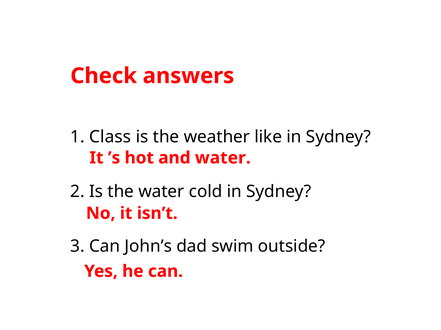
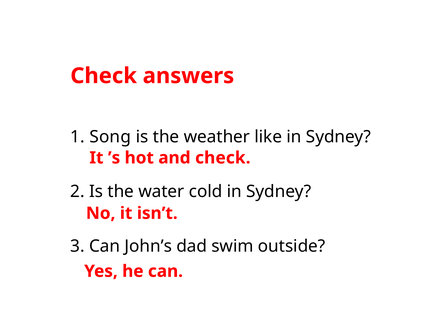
Class: Class -> Song (110, 137)
and water: water -> check (223, 158)
